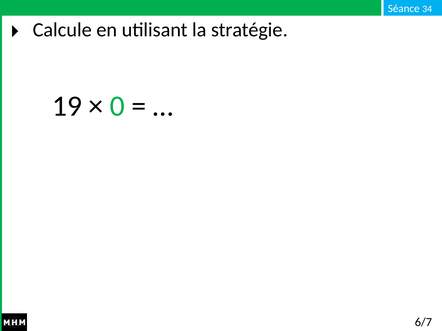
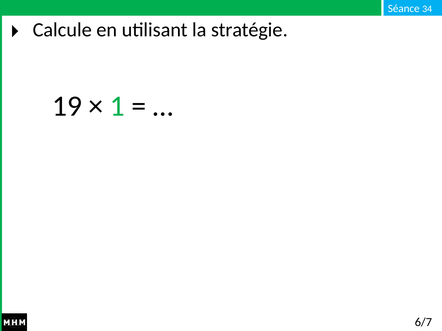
0: 0 -> 1 (117, 106)
